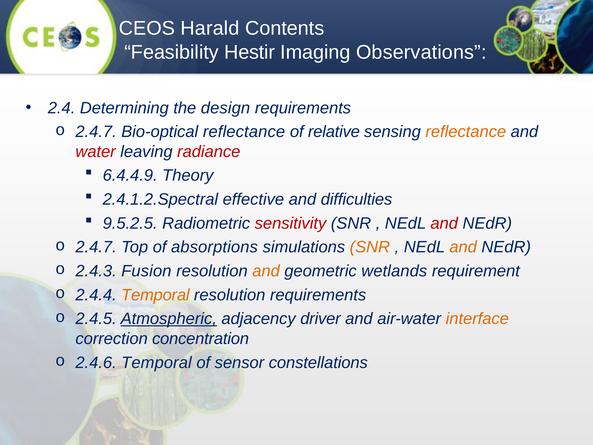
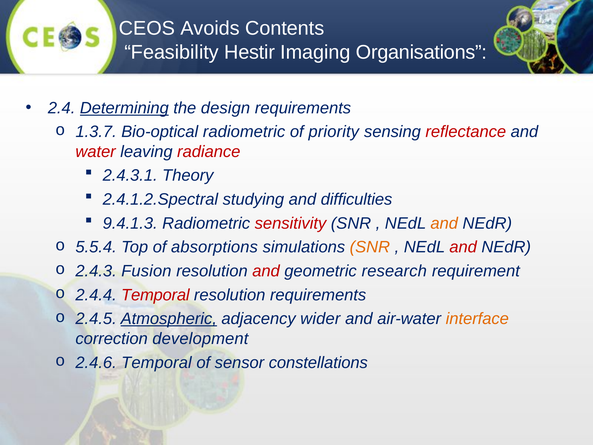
Harald: Harald -> Avoids (210, 28)
Observations: Observations -> Organisations (421, 52)
Determining underline: none -> present (124, 108)
2.4.7: 2.4.7 -> 1.3.7 (96, 132)
Bio-optical reflectance: reflectance -> radiometric (244, 132)
relative: relative -> priority (334, 132)
reflectance colour: orange -> red (466, 132)
6.4.4.9: 6.4.4.9 -> 2.4.3.1 (130, 175)
effective: effective -> studying (253, 199)
9.5.2.5: 9.5.2.5 -> 9.4.1.3 (130, 223)
and colour: red -> orange (444, 223)
2.4.7: 2.4.7 -> 5.5.4 (96, 247)
and colour: orange -> red (463, 247)
and colour: orange -> red (266, 271)
wetlands: wetlands -> research (394, 271)
Temporal colour: orange -> red (155, 295)
driver: driver -> wider (320, 319)
concentration: concentration -> development (200, 338)
